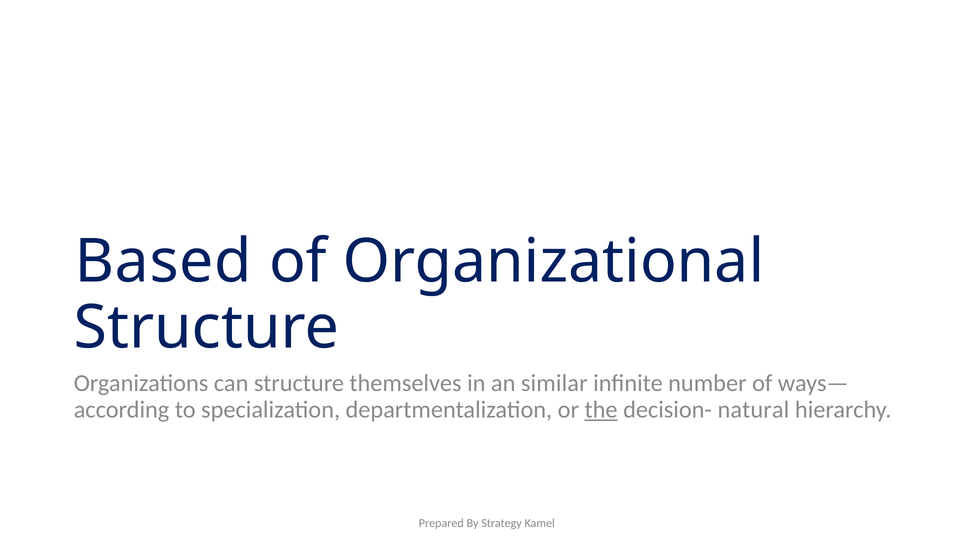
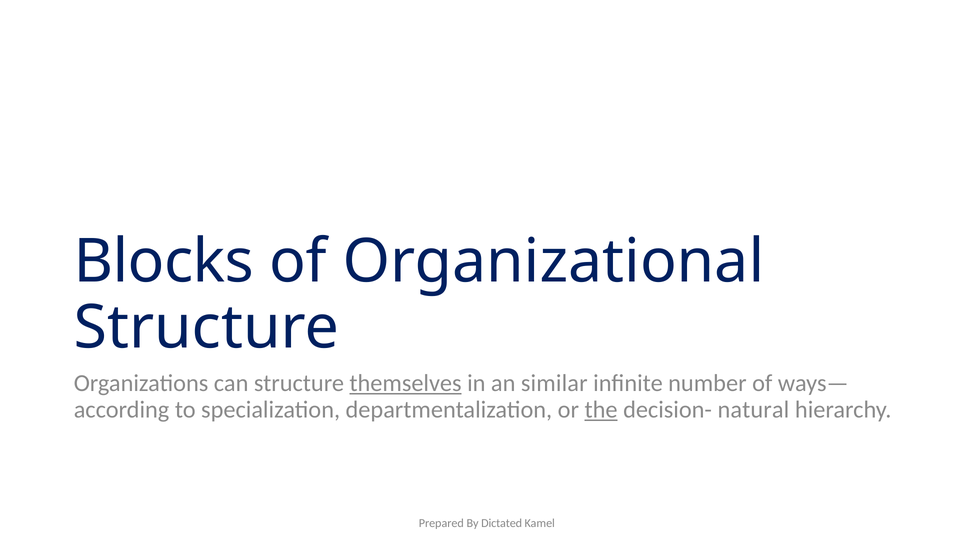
Based: Based -> Blocks (164, 262)
themselves underline: none -> present (406, 383)
Strategy: Strategy -> Dictated (502, 523)
